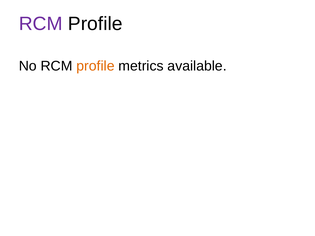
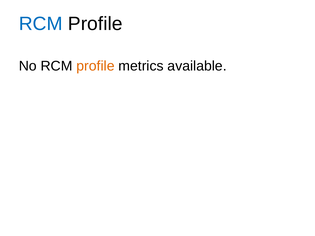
RCM colour: purple -> blue (41, 24)
